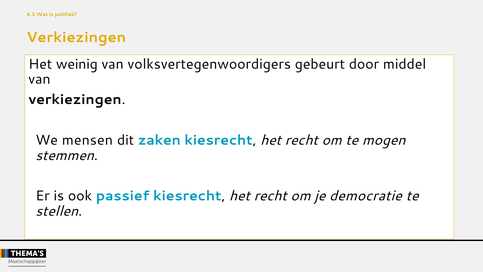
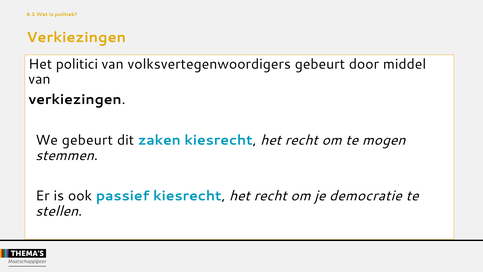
weinig: weinig -> politici (77, 64)
We mensen: mensen -> gebeurt (87, 140)
